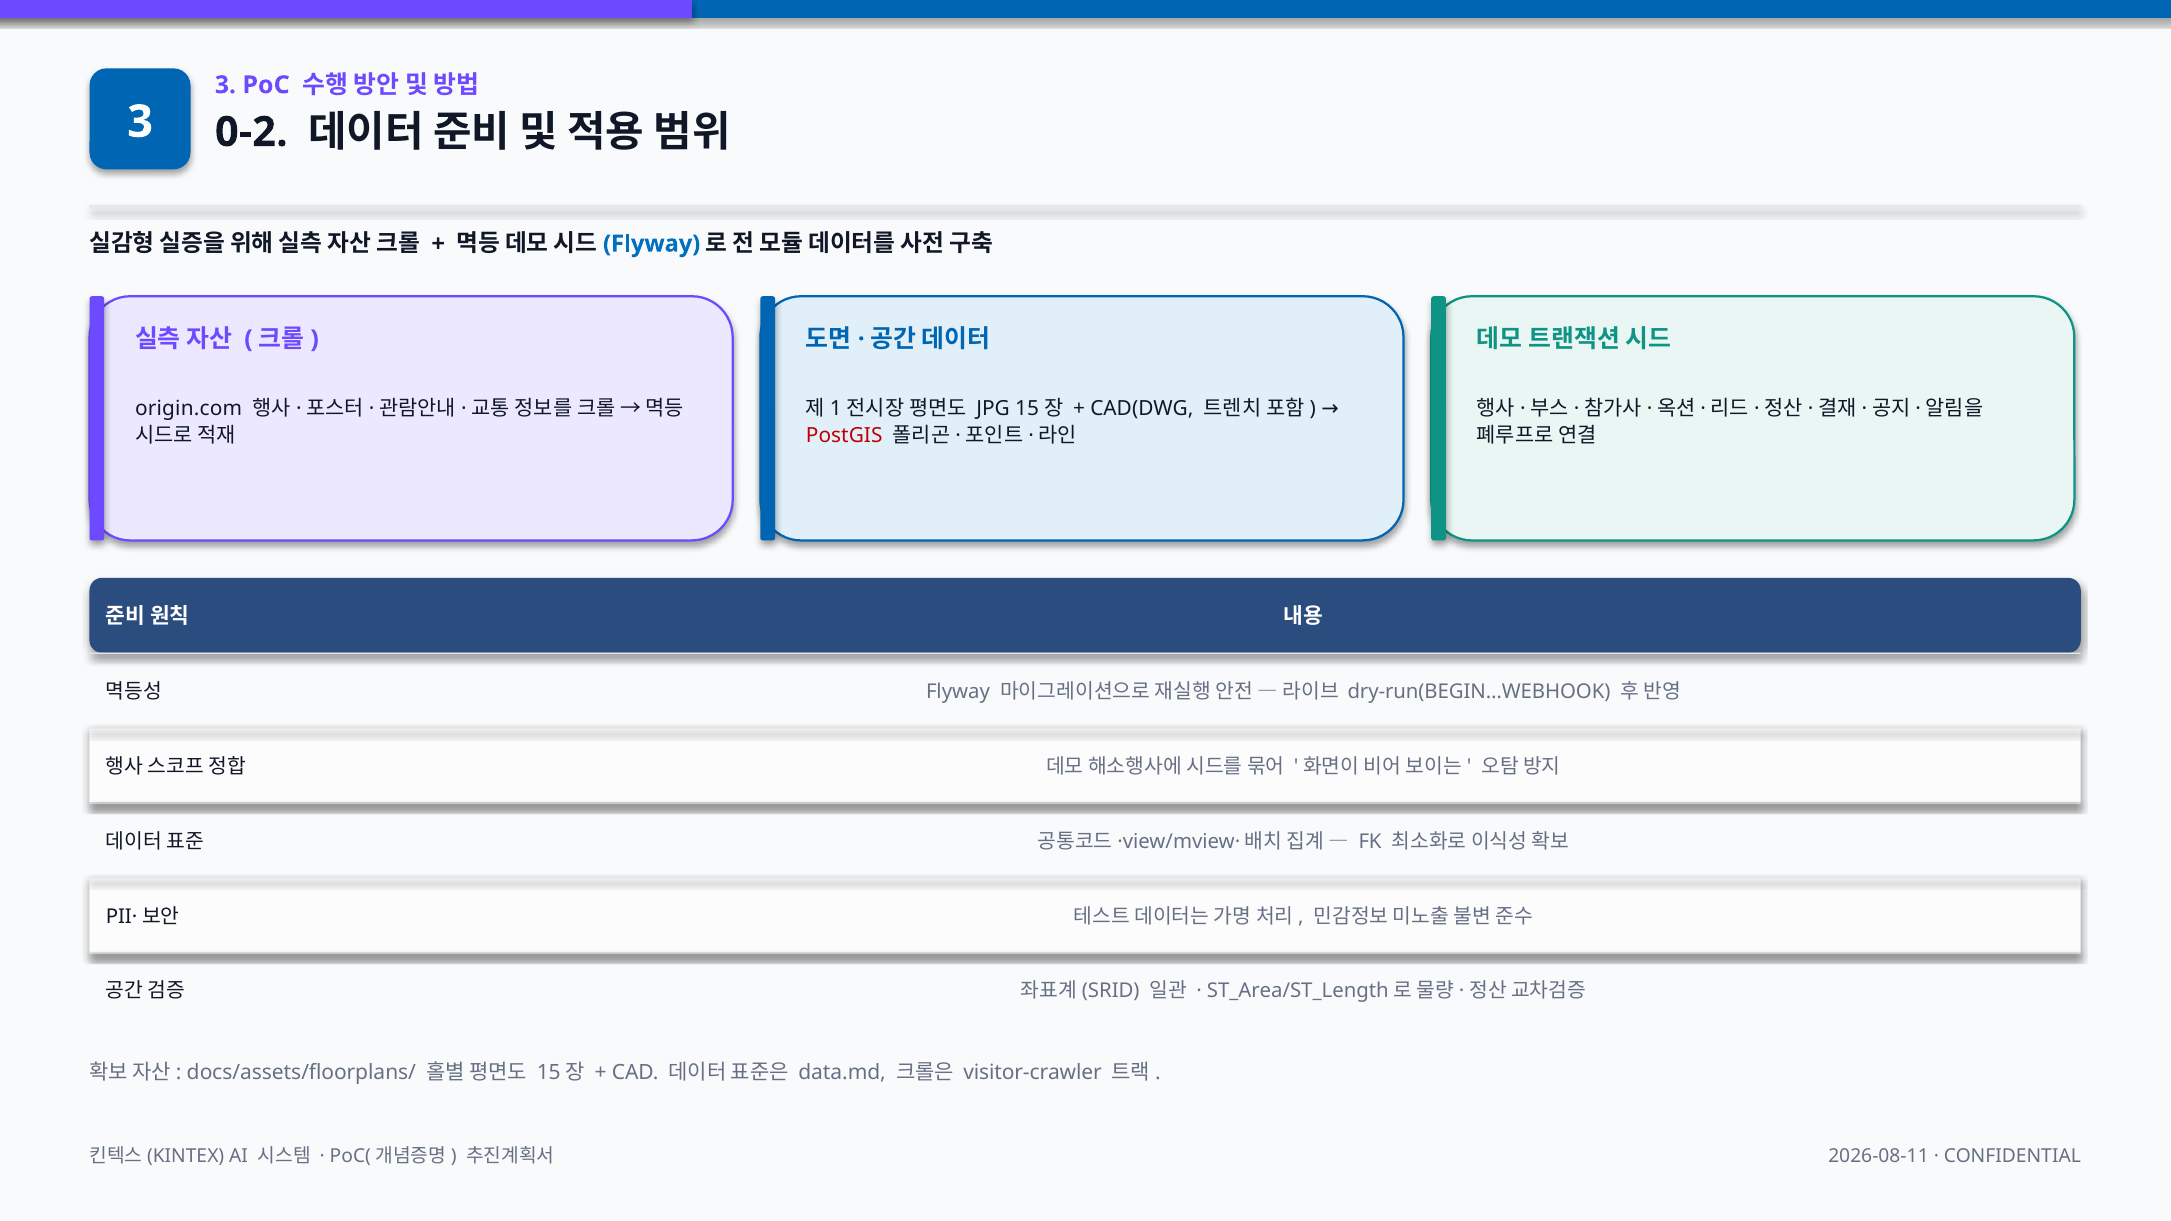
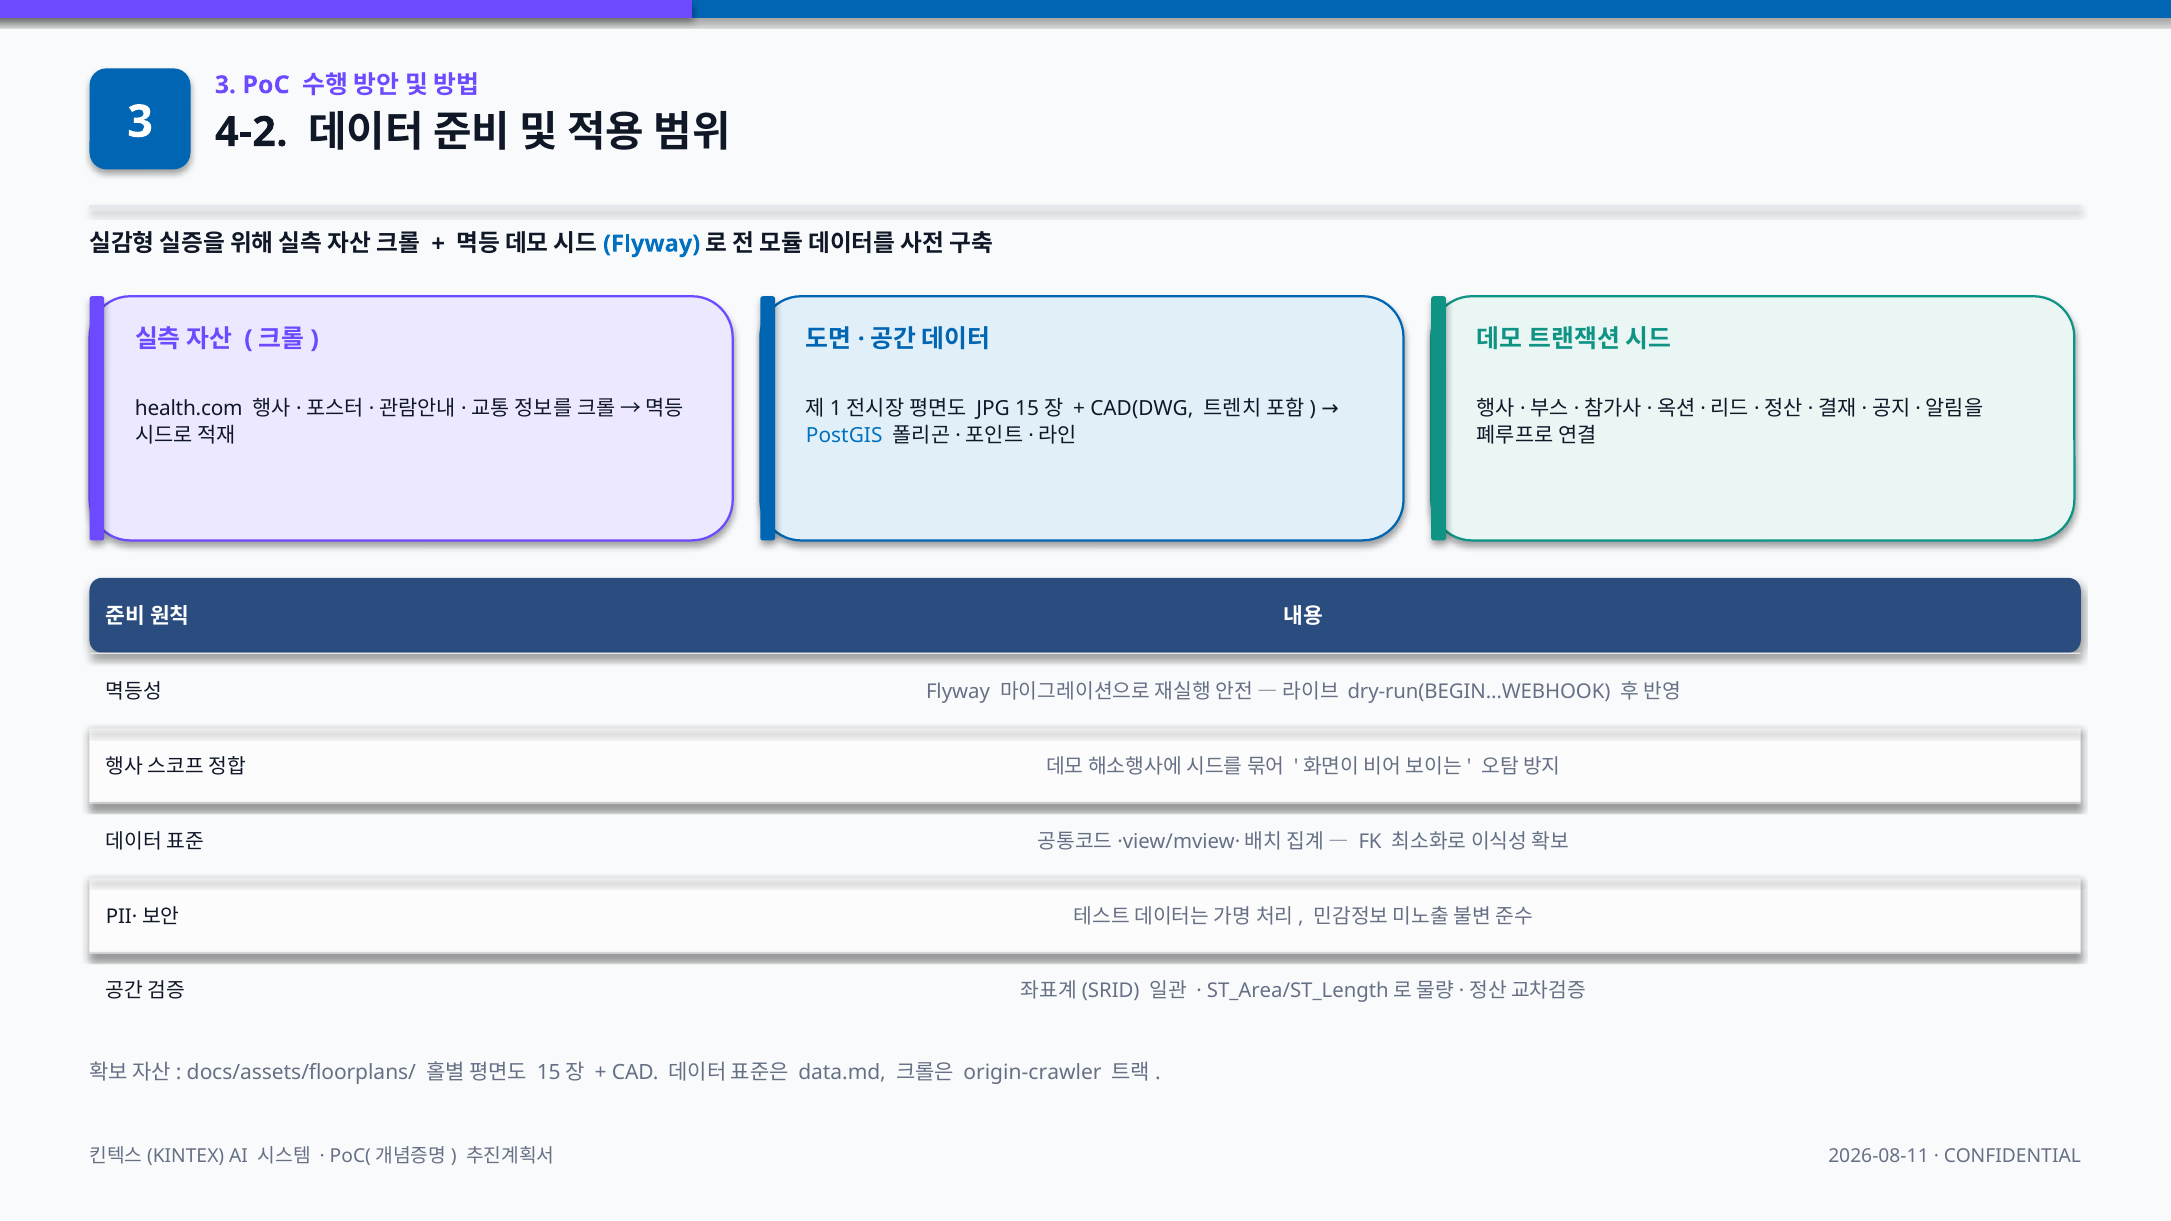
0-2: 0-2 -> 4-2 (251, 132)
origin.com: origin.com -> health.com (189, 409)
PostGIS colour: red -> blue (844, 435)
visitor-crawler: visitor-crawler -> origin-crawler (1032, 1072)
